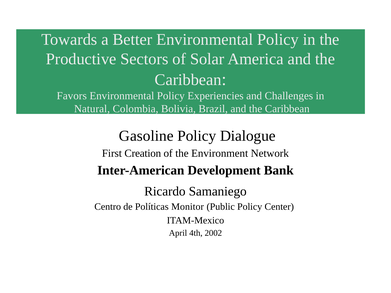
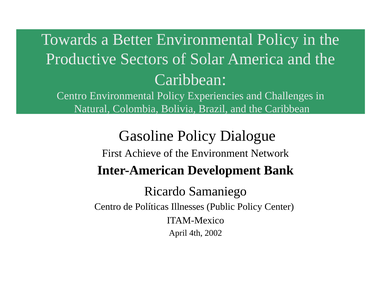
Favors: Favors -> Centro (72, 96)
Creation: Creation -> Achieve (143, 153)
Monitor: Monitor -> Illnesses (188, 207)
